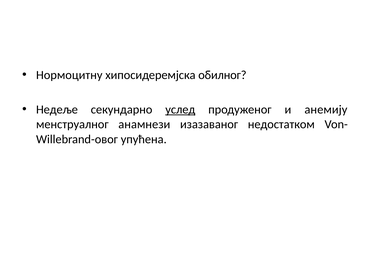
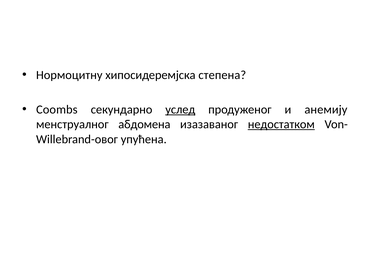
обилног: обилног -> степена (222, 75)
Недеље: Недеље -> Coombs (57, 109)
анамнези: анамнези -> абдомена (144, 124)
недостатком underline: none -> present (281, 124)
